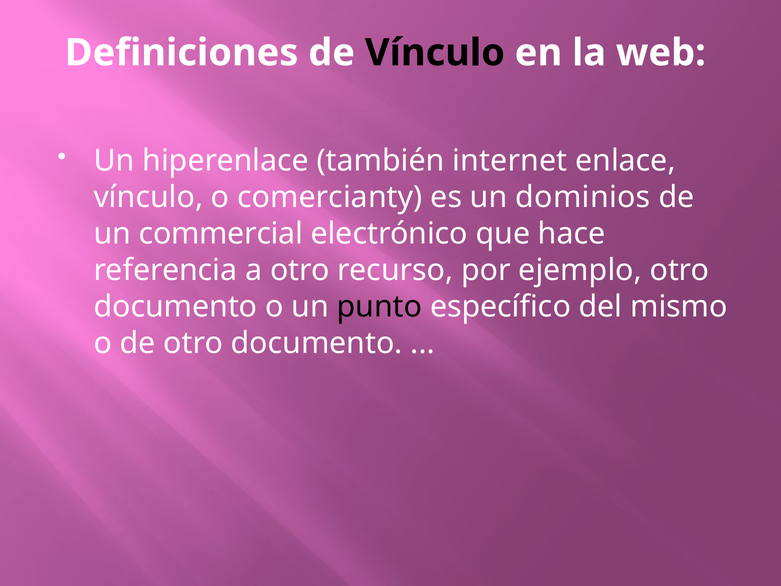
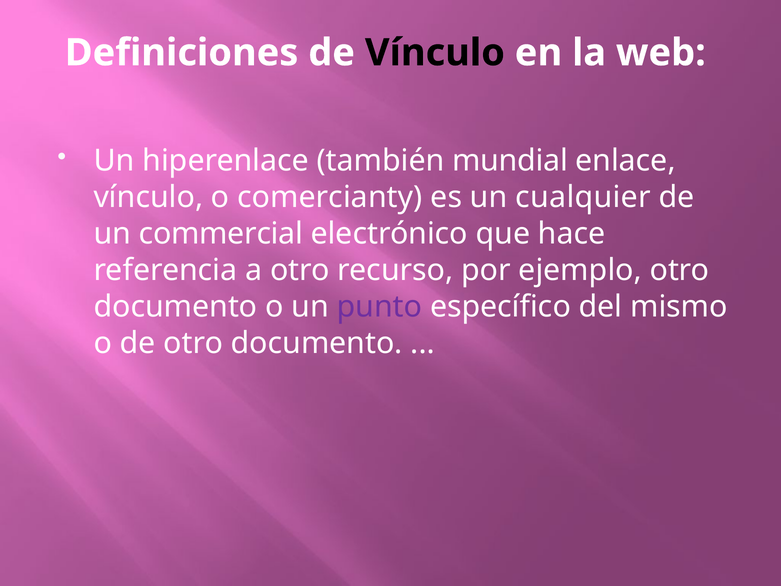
internet: internet -> mundial (510, 161)
dominios: dominios -> cualquier (583, 197)
punto colour: black -> purple (380, 307)
